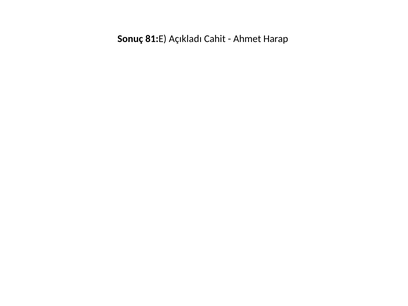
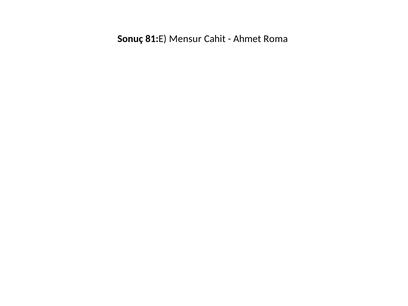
Açıkladı: Açıkladı -> Mensur (185, 39)
Harap: Harap -> Roma (276, 39)
